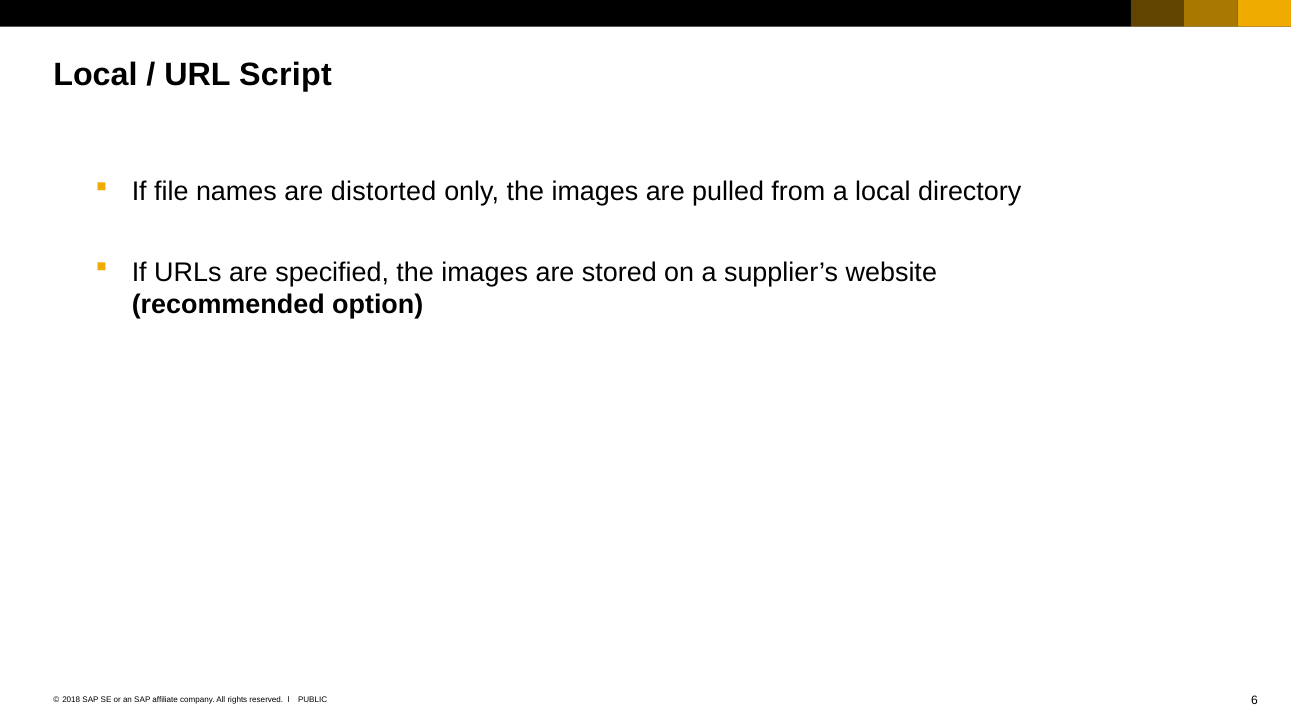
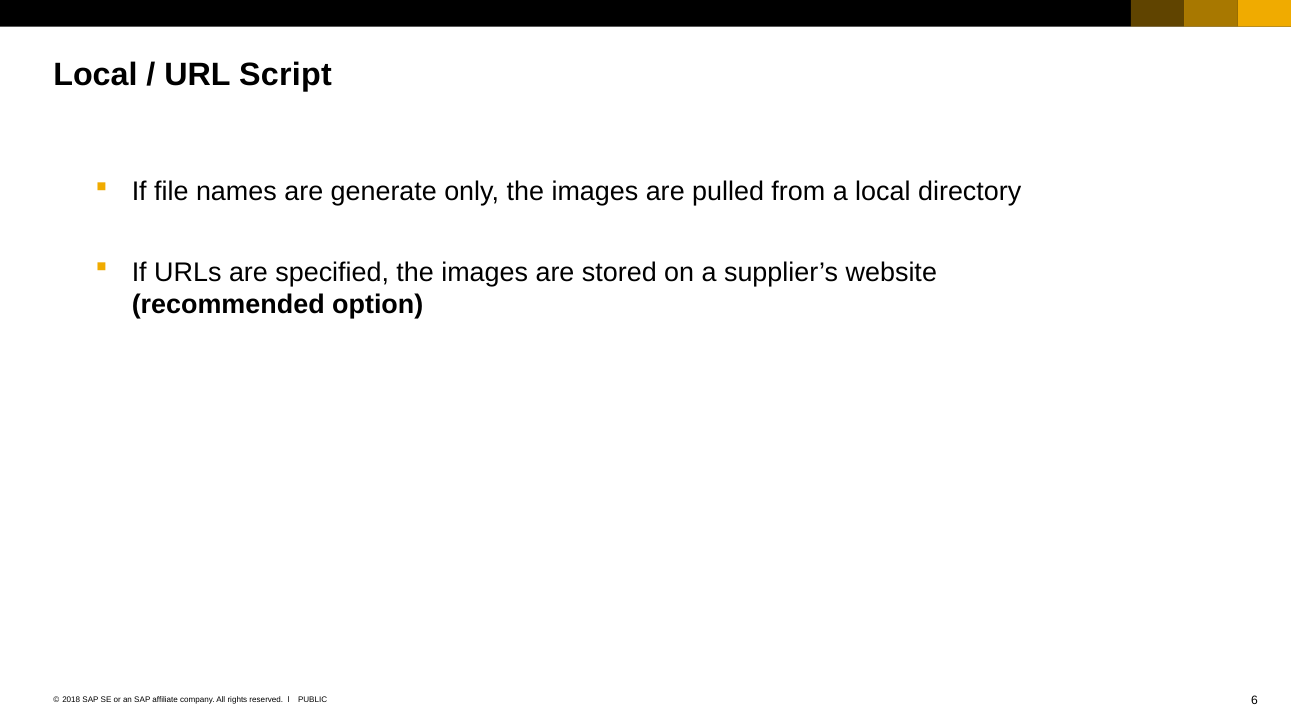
distorted: distorted -> generate (384, 192)
